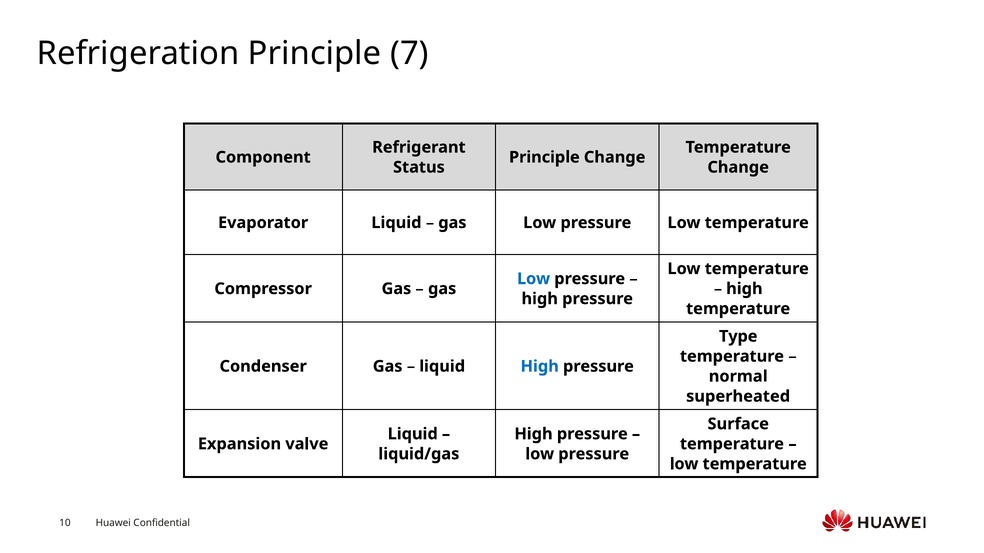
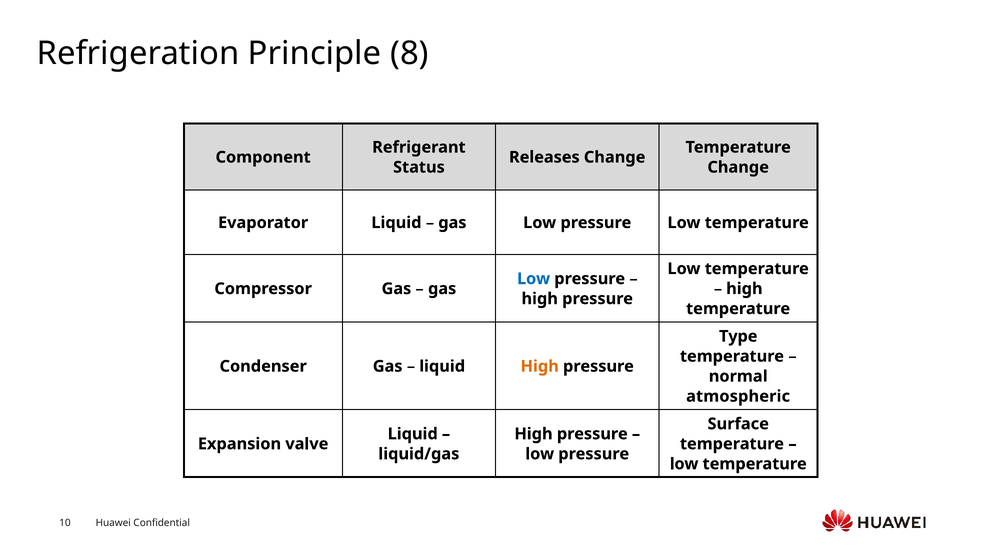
7: 7 -> 8 (409, 54)
Principle: Principle -> Releases (544, 157)
High colour: blue -> orange (540, 367)
superheated: superheated -> atmospheric (738, 397)
